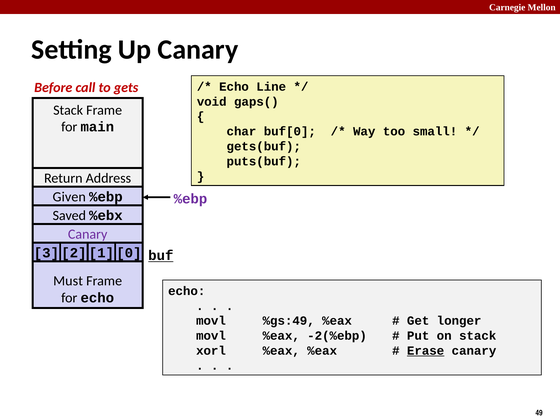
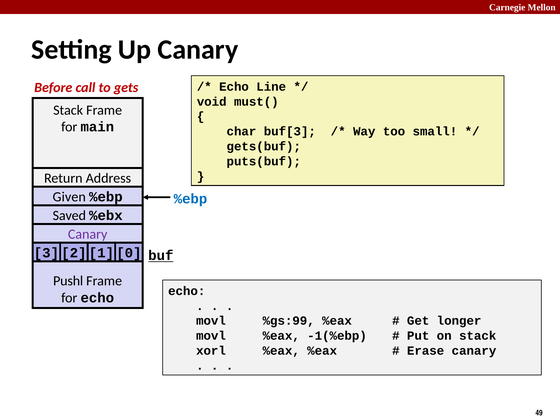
gaps(: gaps( -> must( (256, 102)
buf[0: buf[0 -> buf[3 (290, 131)
%ebp colour: purple -> blue (190, 199)
Must: Must -> Pushl (68, 281)
%gs:49: %gs:49 -> %gs:99 (289, 321)
-2(%ebp: -2(%ebp -> -1(%ebp (337, 336)
Erase underline: present -> none (426, 351)
